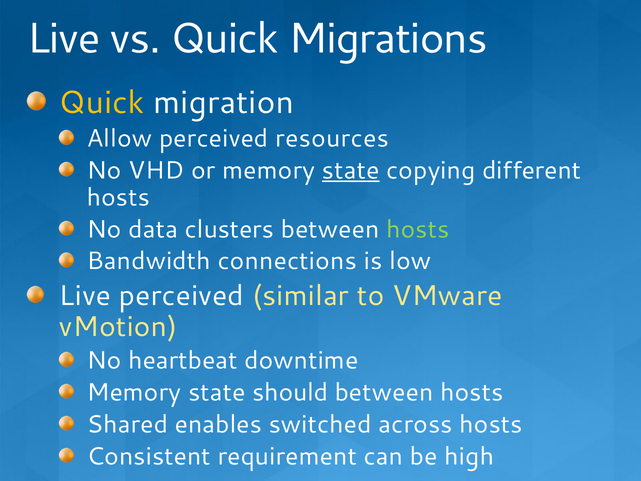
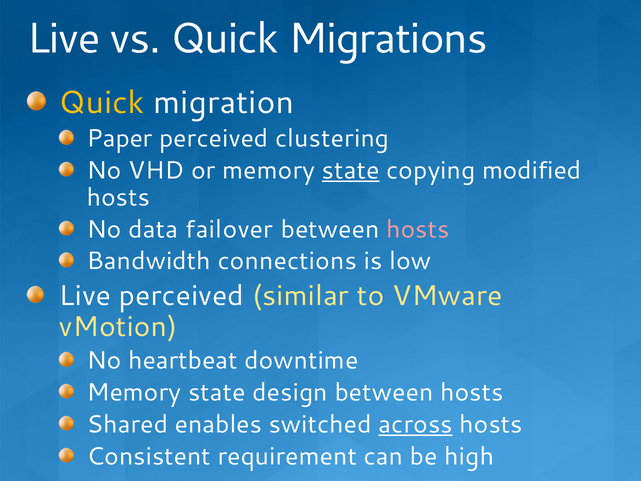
Allow: Allow -> Paper (120, 138)
resources: resources -> clustering (332, 138)
different: different -> modified (532, 170)
clusters: clusters -> failover (229, 229)
hosts colour: light green -> pink (418, 229)
should: should -> design (290, 392)
across underline: none -> present (416, 424)
